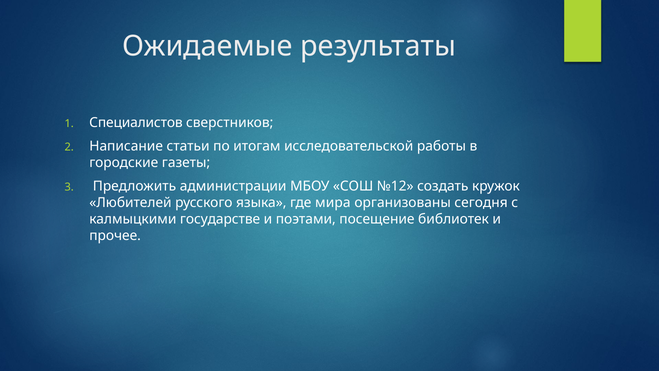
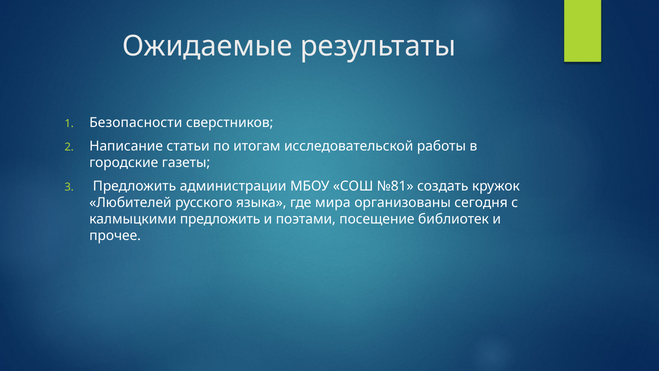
Специалистов: Специалистов -> Безопасности (136, 123)
№12: №12 -> №81 (395, 186)
калмыцкими государстве: государстве -> предложить (220, 219)
